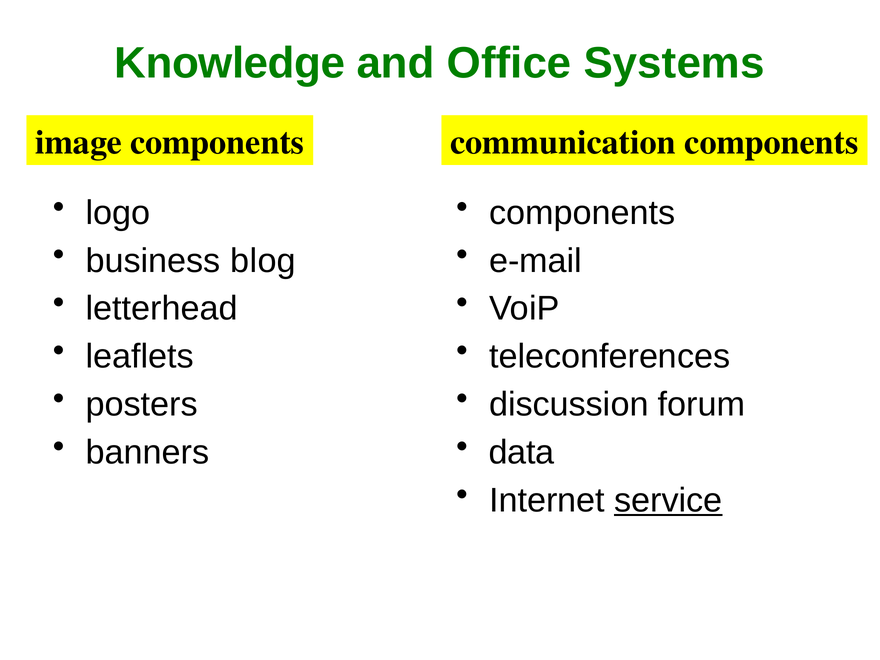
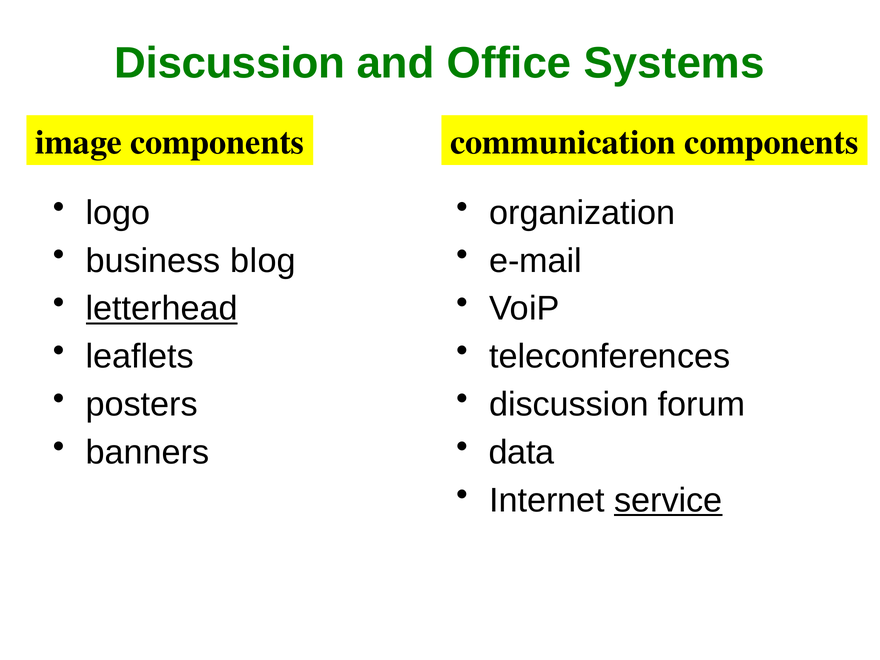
Knowledge: Knowledge -> Discussion (230, 63)
components: components -> organization (582, 213)
letterhead underline: none -> present (162, 309)
